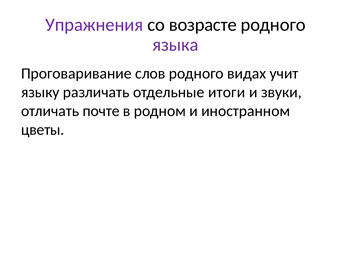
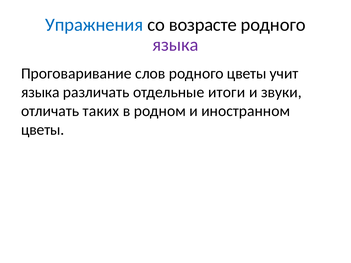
Упражнения colour: purple -> blue (94, 25)
родного видах: видах -> цветы (247, 74)
языку: языку -> языка (40, 92)
почте: почте -> таких (101, 111)
